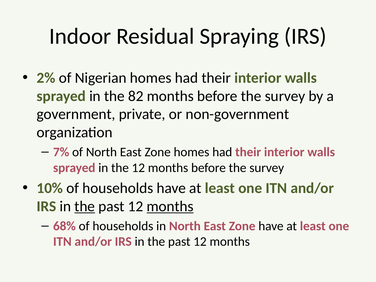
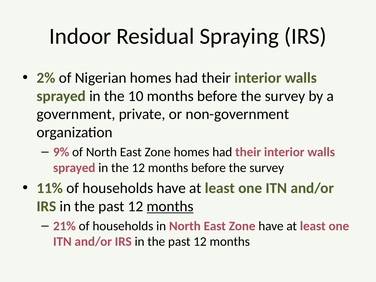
82: 82 -> 10 (136, 96)
7%: 7% -> 9% (61, 152)
10%: 10% -> 11% (50, 188)
the underline: present -> none (85, 206)
68%: 68% -> 21% (64, 226)
